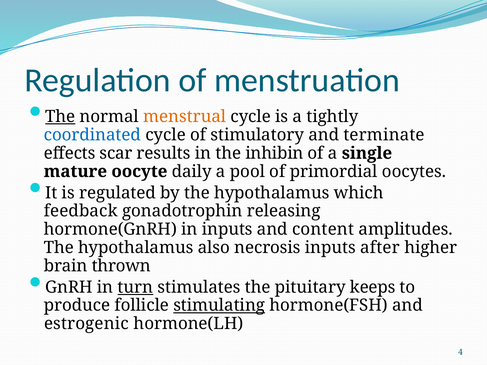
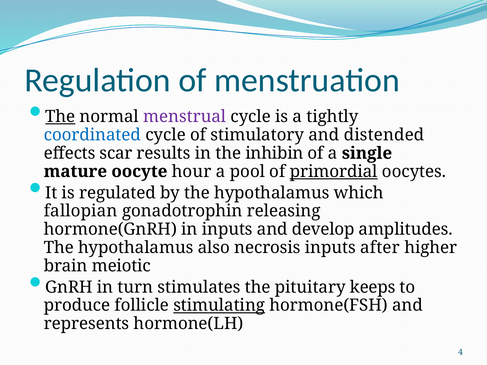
menstrual colour: orange -> purple (185, 117)
terminate: terminate -> distended (384, 135)
daily: daily -> hour (192, 172)
primordial underline: none -> present (334, 172)
feedback: feedback -> fallopian (81, 211)
content: content -> develop (323, 229)
thrown: thrown -> meiotic (121, 266)
turn underline: present -> none (135, 287)
estrogenic: estrogenic -> represents (87, 324)
